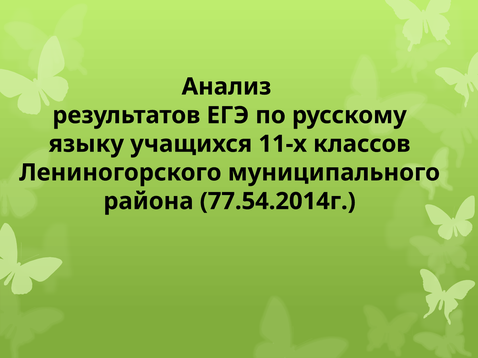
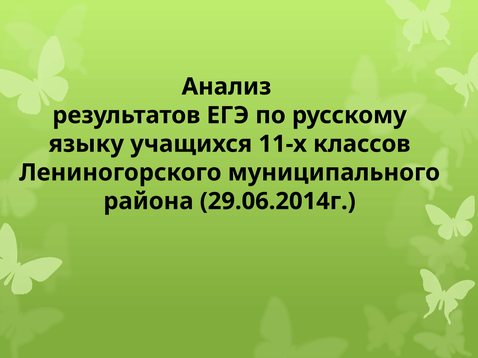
77.54.2014г: 77.54.2014г -> 29.06.2014г (278, 201)
